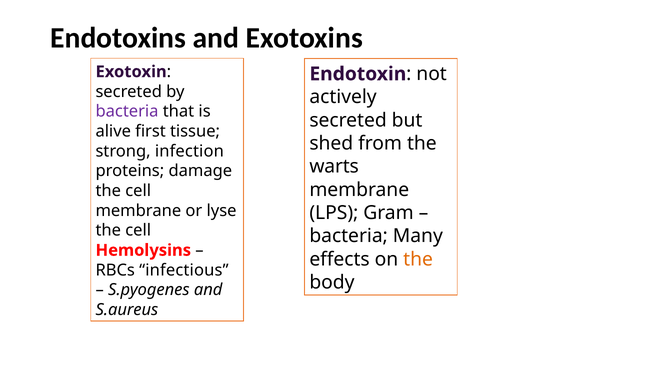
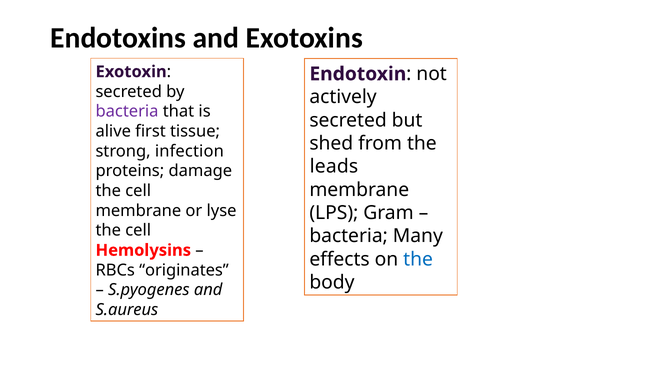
warts: warts -> leads (334, 166)
the colour: orange -> blue (418, 259)
infectious: infectious -> originates (184, 270)
